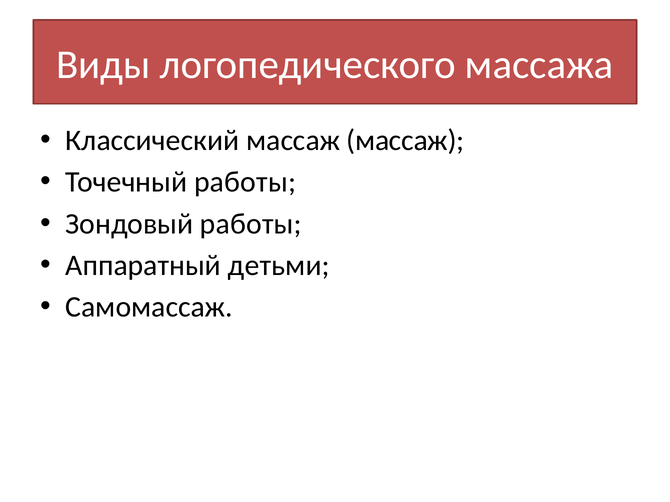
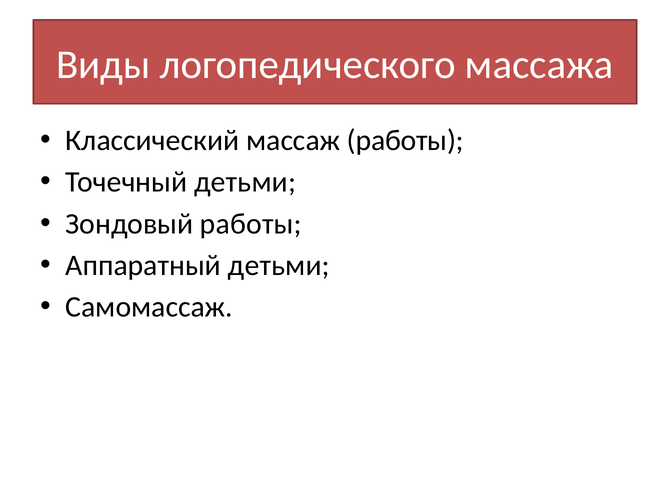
массаж массаж: массаж -> работы (405, 141)
Точечный работы: работы -> детьми (245, 182)
